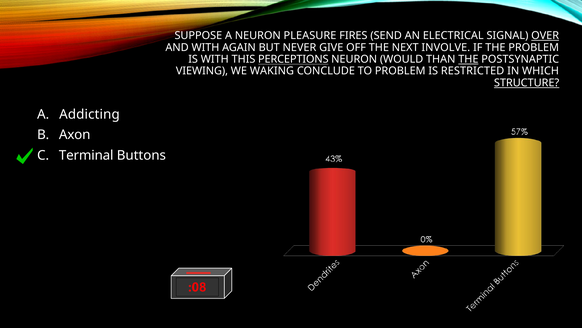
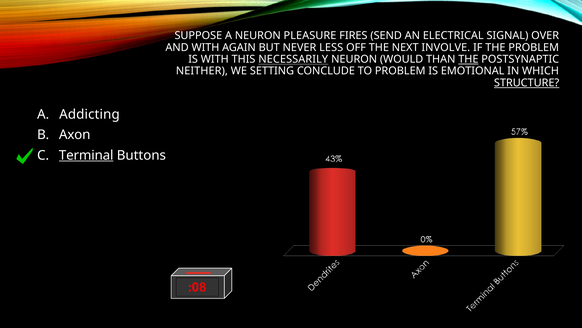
OVER underline: present -> none (545, 36)
GIVE: GIVE -> LESS (331, 47)
PERCEPTIONS: PERCEPTIONS -> NECESSARILY (293, 59)
VIEWING: VIEWING -> NEITHER (202, 71)
WAKING: WAKING -> SETTING (272, 71)
RESTRICTED: RESTRICTED -> EMOTIONAL (473, 71)
Terminal underline: none -> present (86, 155)
